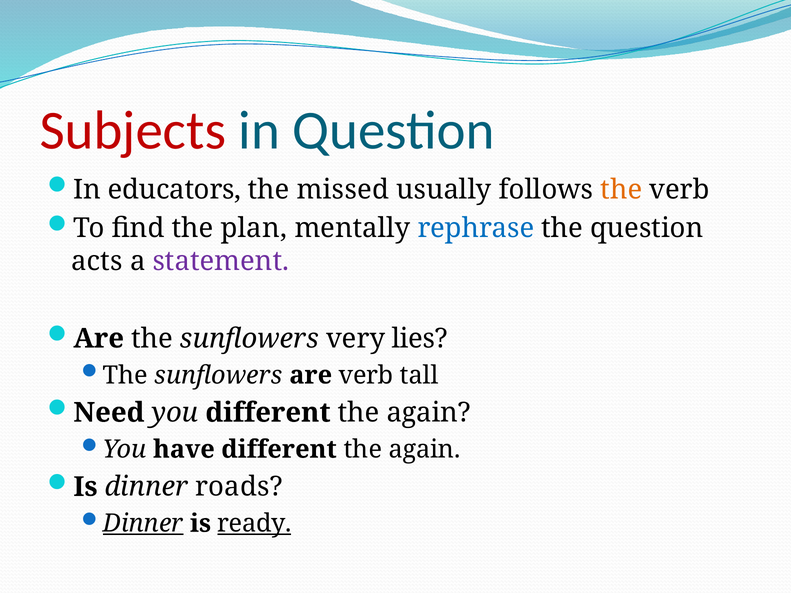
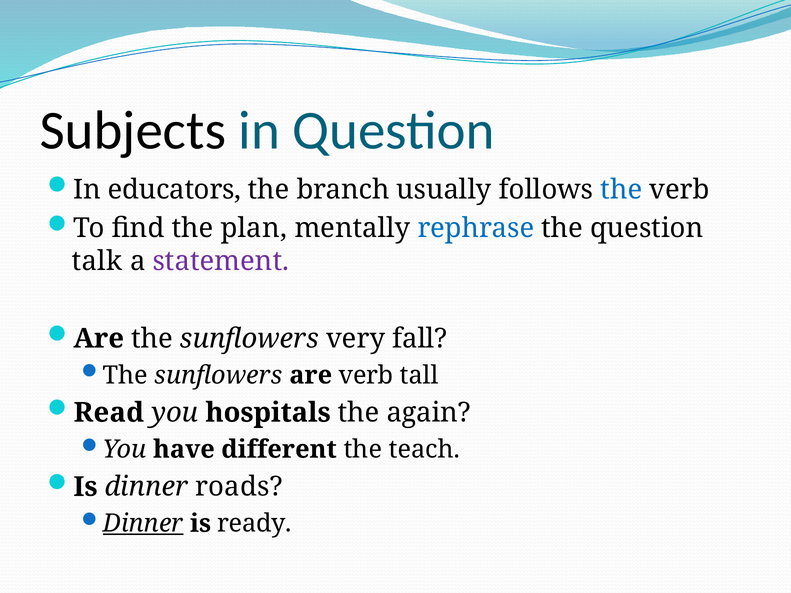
Subjects colour: red -> black (133, 131)
missed: missed -> branch (343, 190)
the colour: orange -> blue (621, 190)
acts: acts -> talk (97, 261)
lies: lies -> fall (420, 339)
Need: Need -> Read (109, 413)
you different: different -> hospitals (268, 413)
again: again -> teach (424, 450)
ready underline: present -> none (254, 524)
